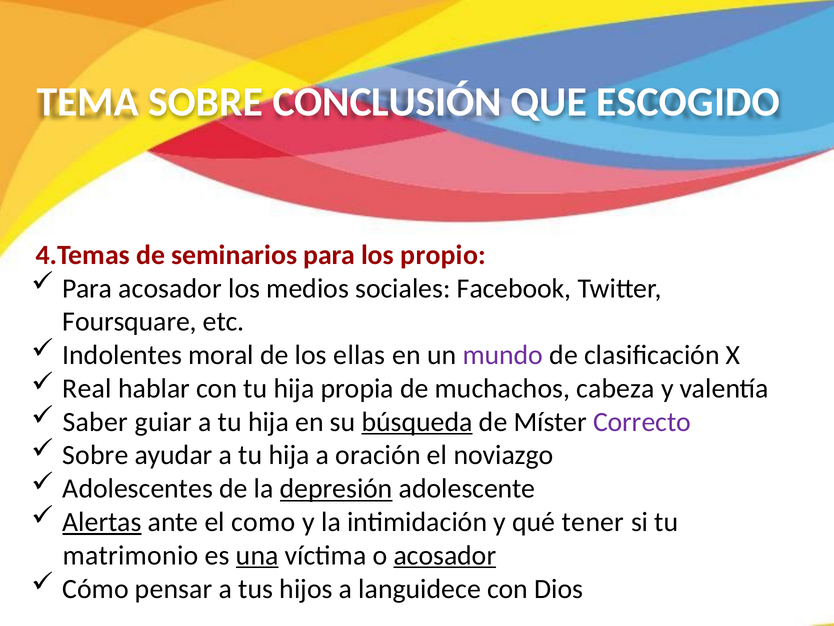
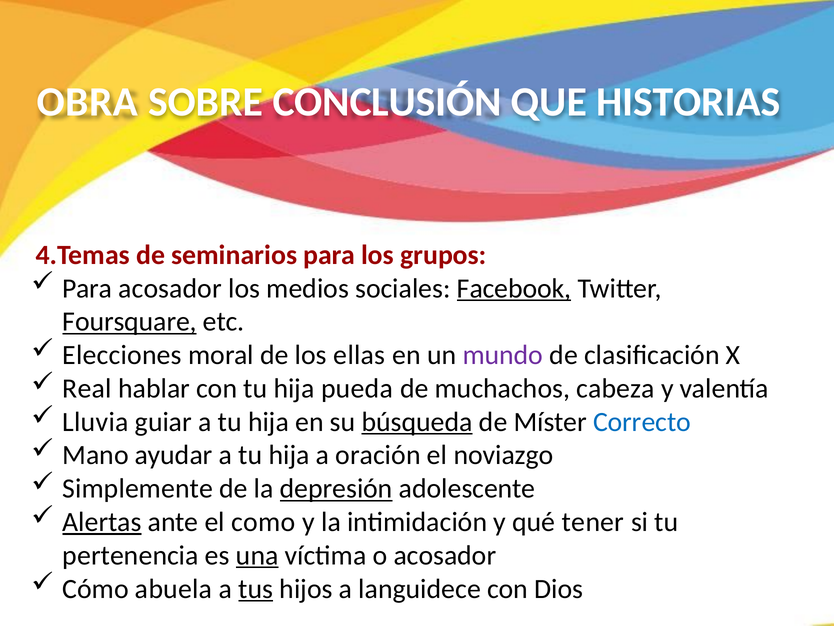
TEMA: TEMA -> OBRA (87, 102)
ESCOGIDO: ESCOGIDO -> HISTORIAS (688, 102)
propio: propio -> grupos (443, 255)
Facebook underline: none -> present (514, 288)
Foursquare underline: none -> present (130, 321)
Indolentes: Indolentes -> Elecciones (122, 355)
propia: propia -> pueda (357, 388)
Saber: Saber -> Lluvia (95, 422)
Correcto colour: purple -> blue (642, 422)
Sobre: Sobre -> Mano (96, 455)
Adolescentes: Adolescentes -> Simplemente (138, 488)
matrimonio: matrimonio -> pertenencia (131, 555)
acosador underline: present -> none (445, 555)
pensar: pensar -> abuela (174, 588)
tus underline: none -> present (256, 588)
